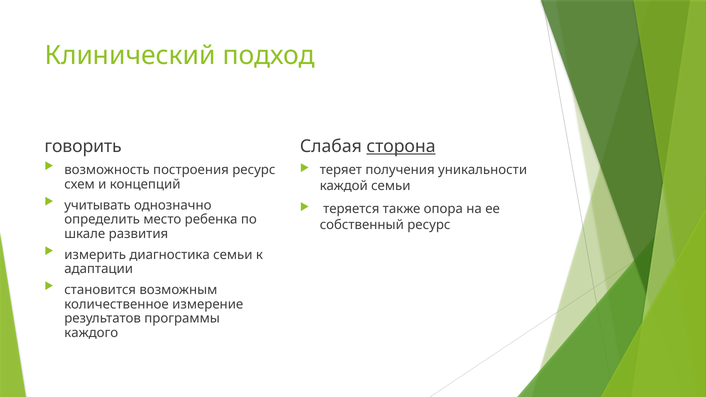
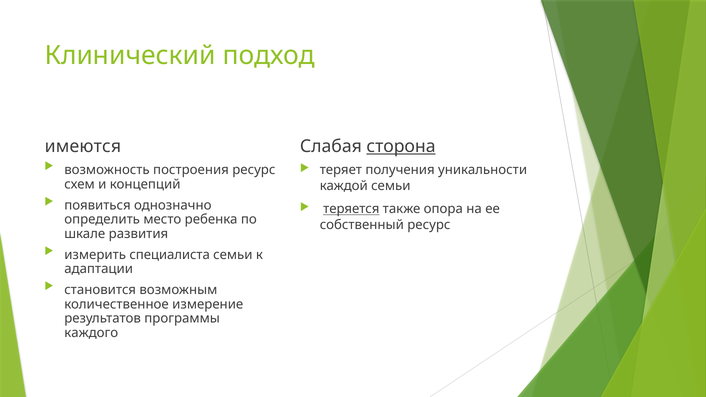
говорить: говорить -> имеются (83, 146)
учитывать: учитывать -> появиться (97, 205)
теряется underline: none -> present (351, 209)
диагностика: диагностика -> специалиста (170, 255)
